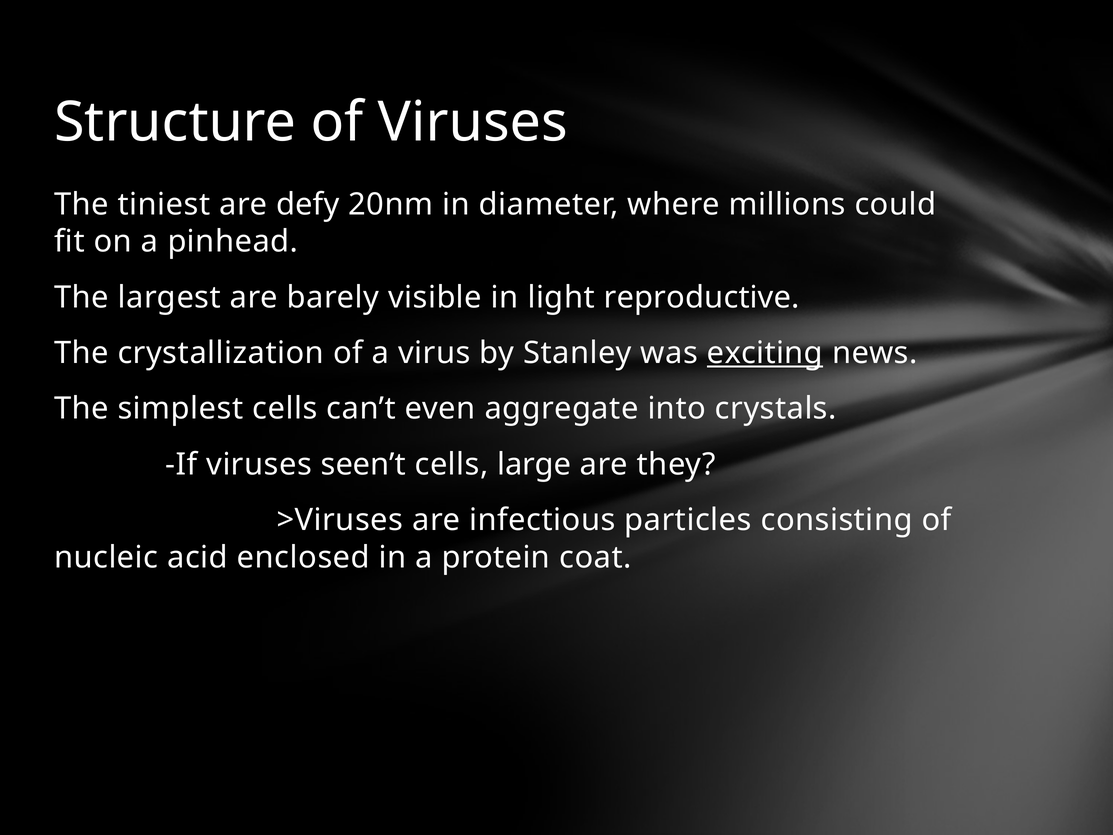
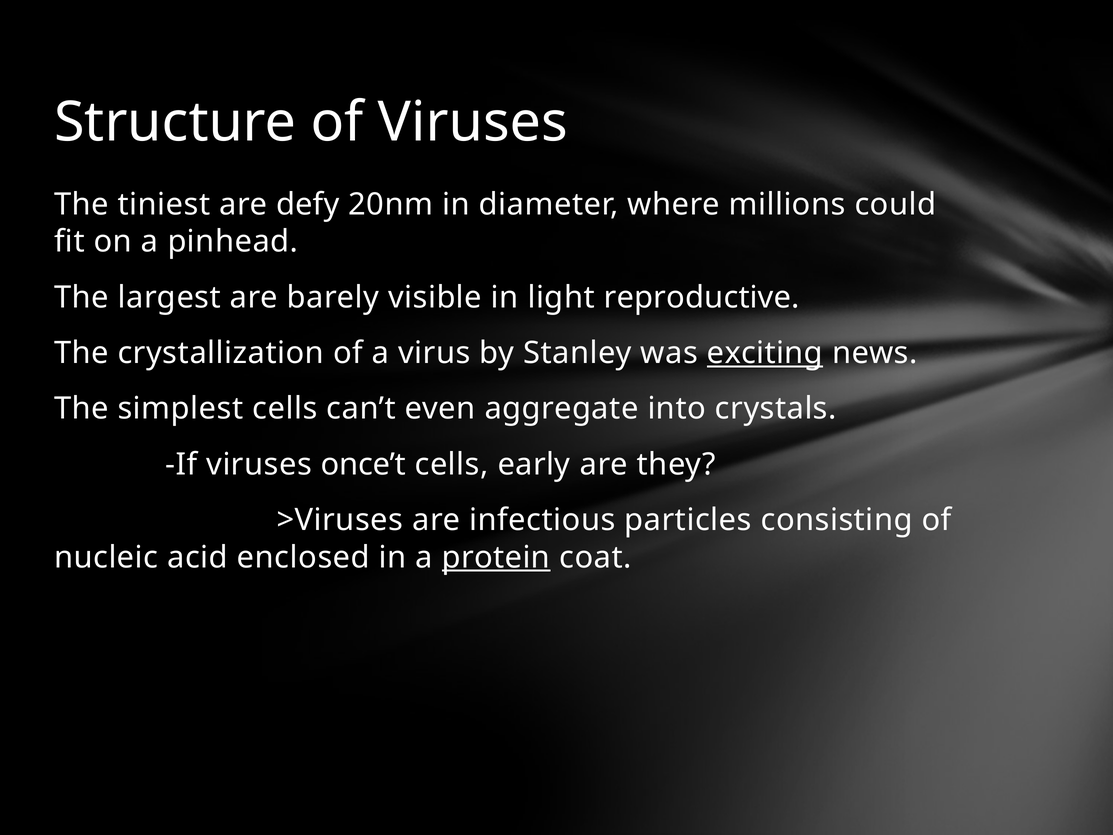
seen’t: seen’t -> once’t (363, 464)
large: large -> early (534, 464)
protein underline: none -> present (496, 557)
